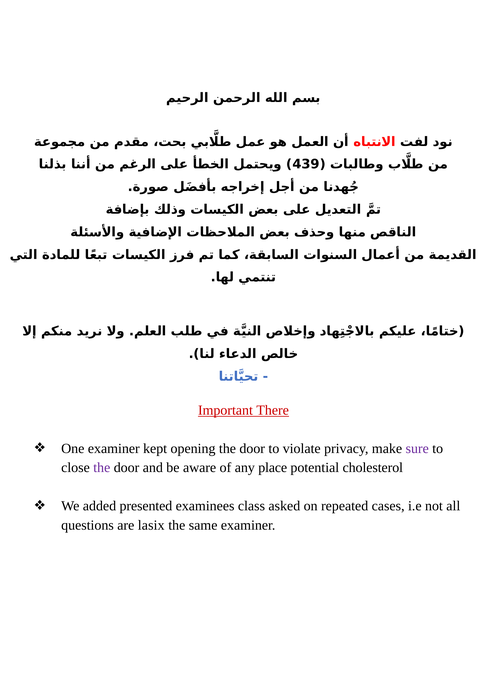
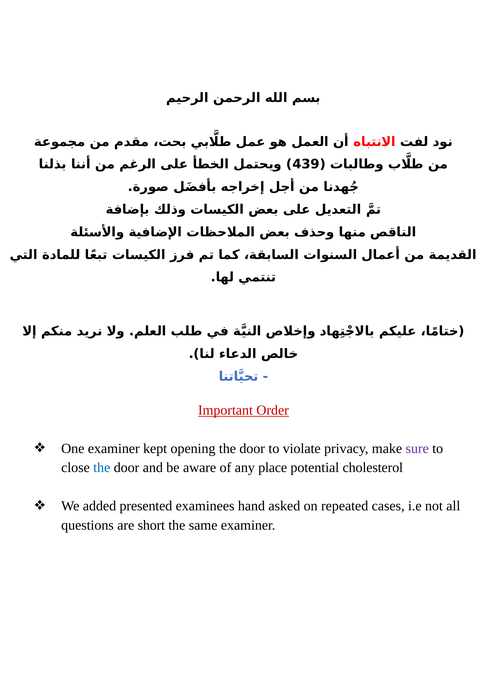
There: There -> Order (273, 410)
the colour: purple -> blue (102, 467)
class: class -> hand (251, 506)
lasix: lasix -> short (151, 525)
